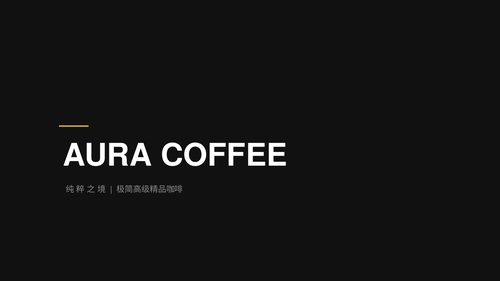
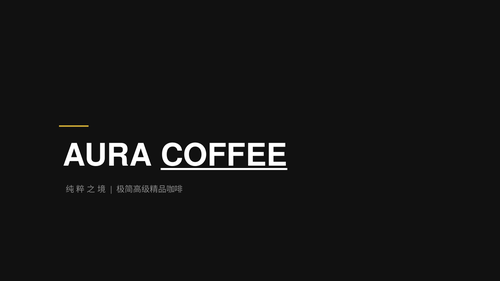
COFFEE underline: none -> present (224, 156)
